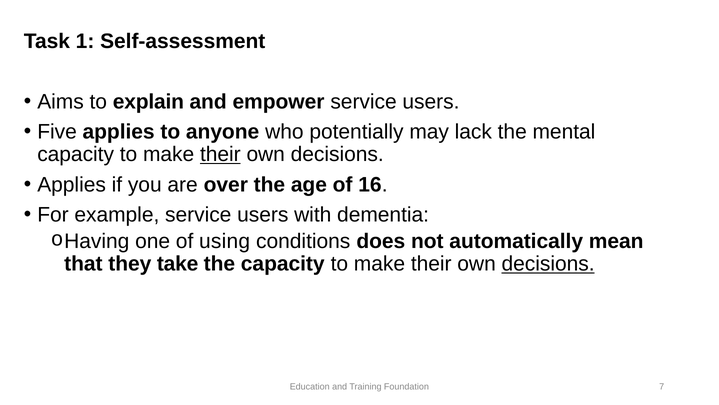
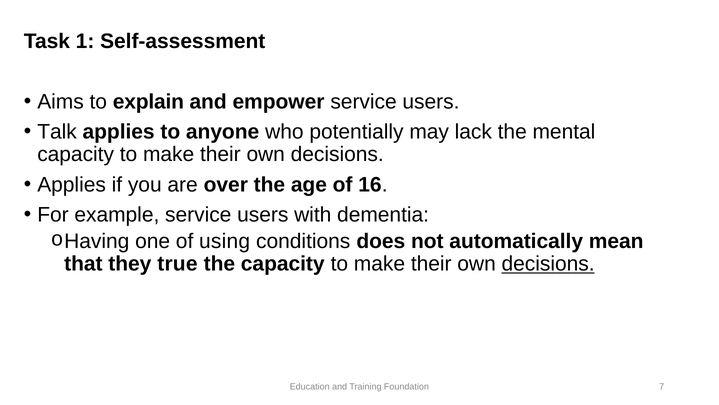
Five: Five -> Talk (57, 132)
their underline: present -> none (220, 154)
take: take -> true (177, 264)
